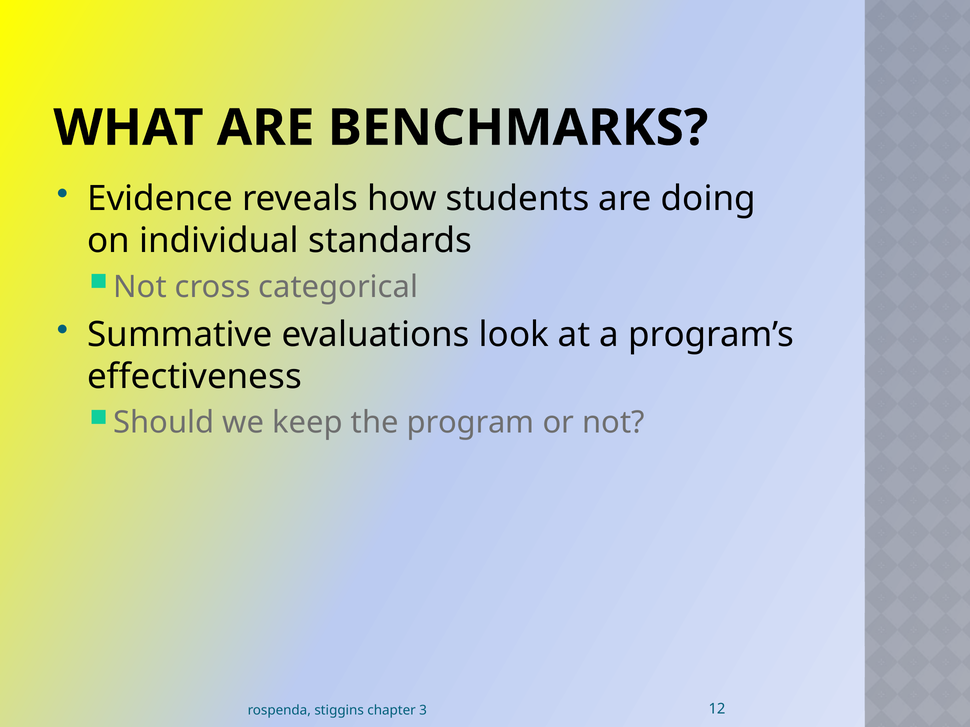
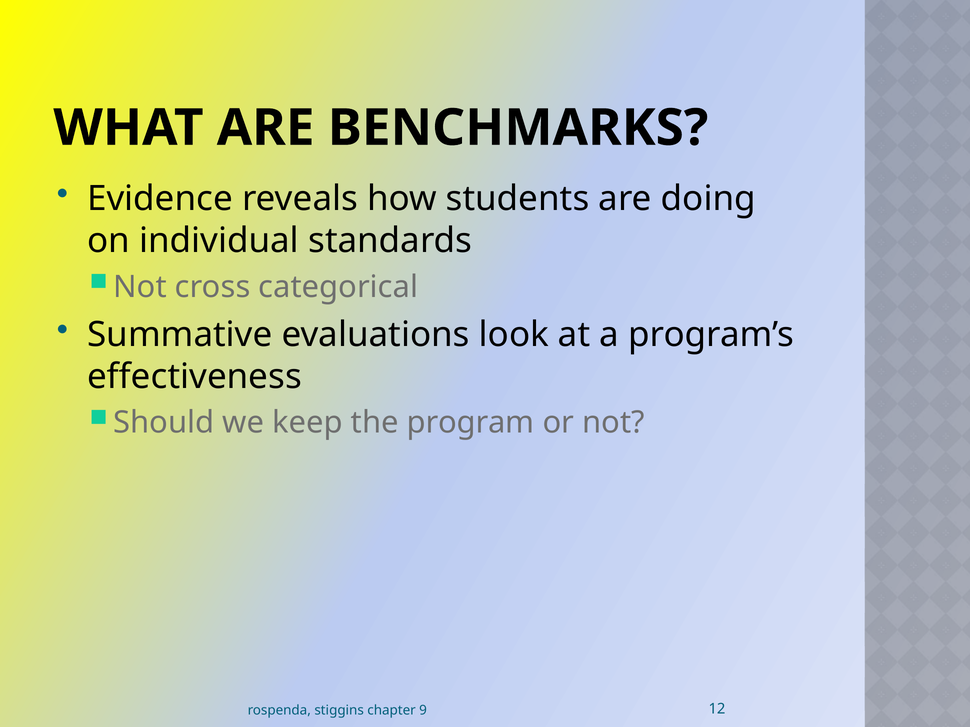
3: 3 -> 9 (423, 711)
